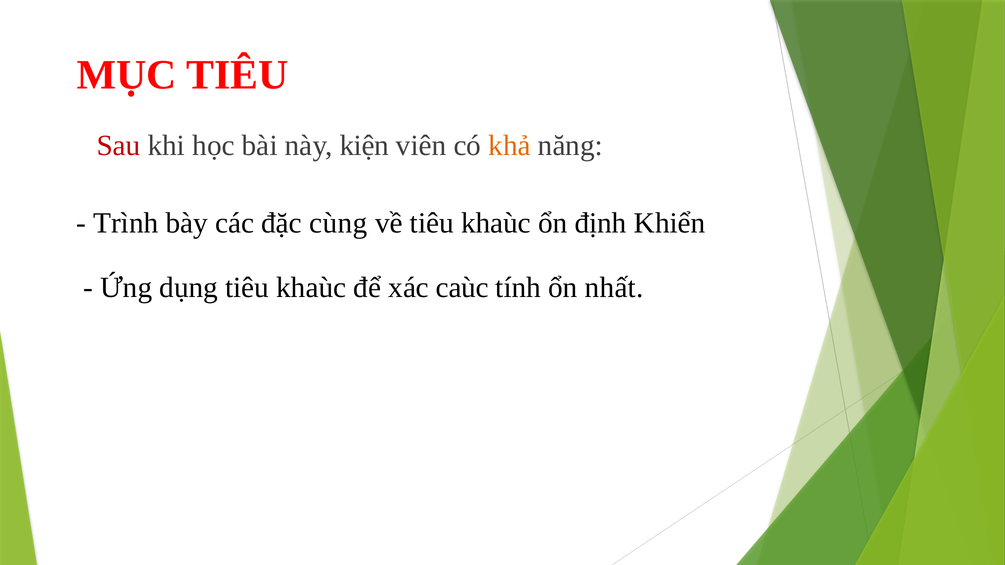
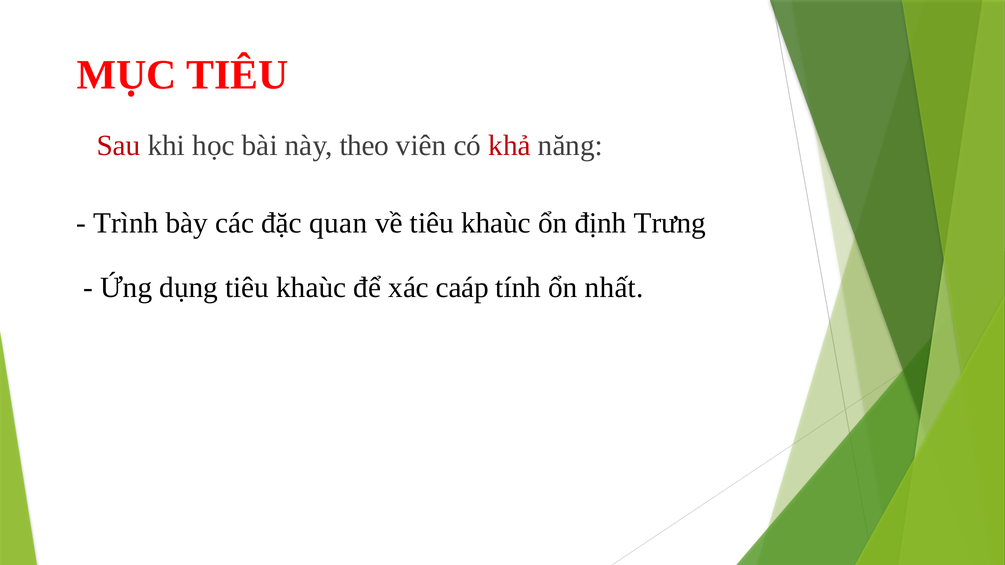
kiện: kiện -> theo (364, 145)
khả colour: orange -> red (510, 145)
cùng: cùng -> quan (338, 223)
Khiển: Khiển -> Trưng (670, 223)
caùc: caùc -> caáp (462, 288)
